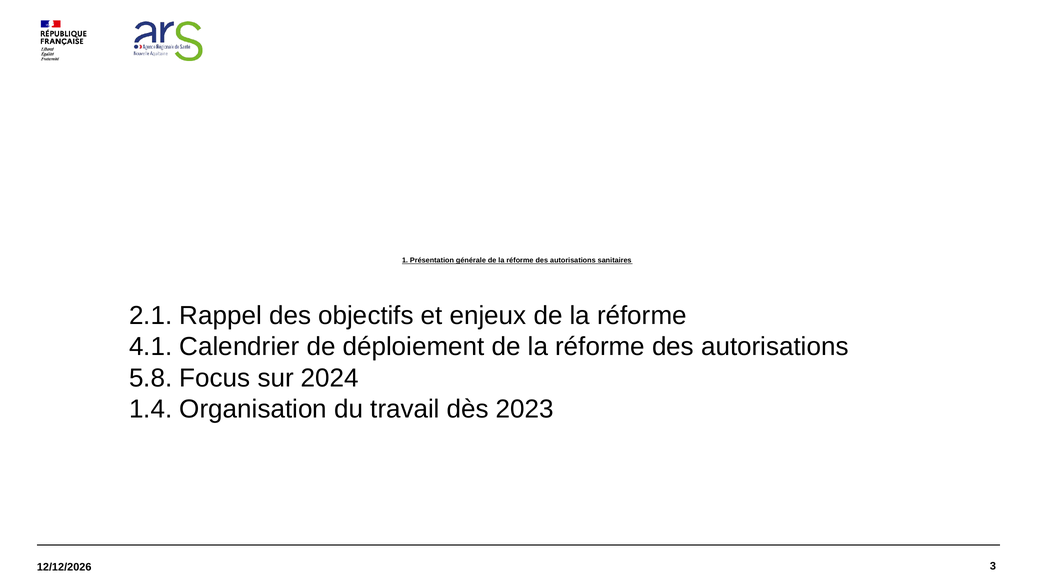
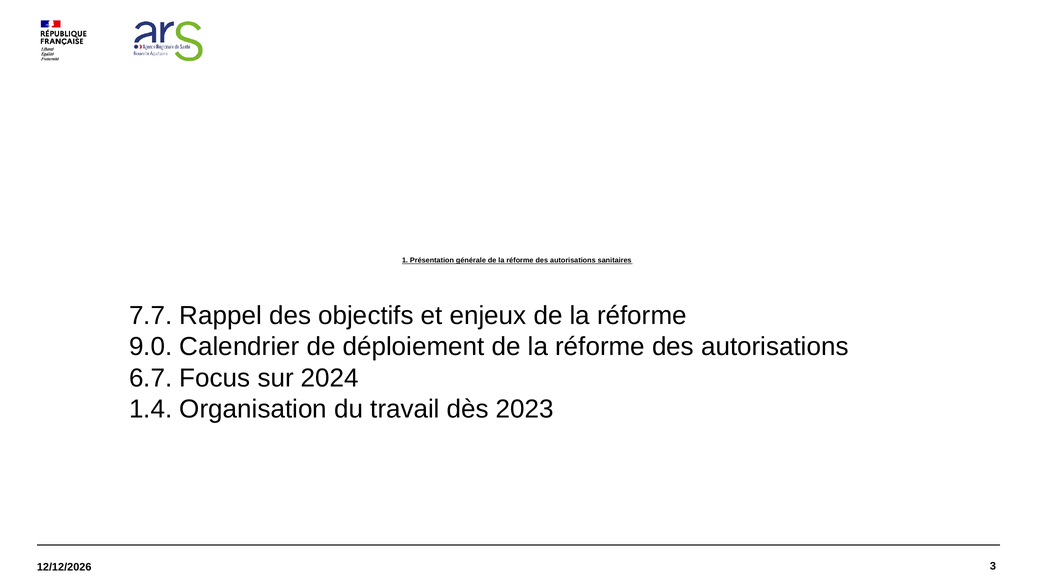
2.1: 2.1 -> 7.7 (151, 315)
4.1: 4.1 -> 9.0 (151, 347)
5.8: 5.8 -> 6.7 (151, 378)
